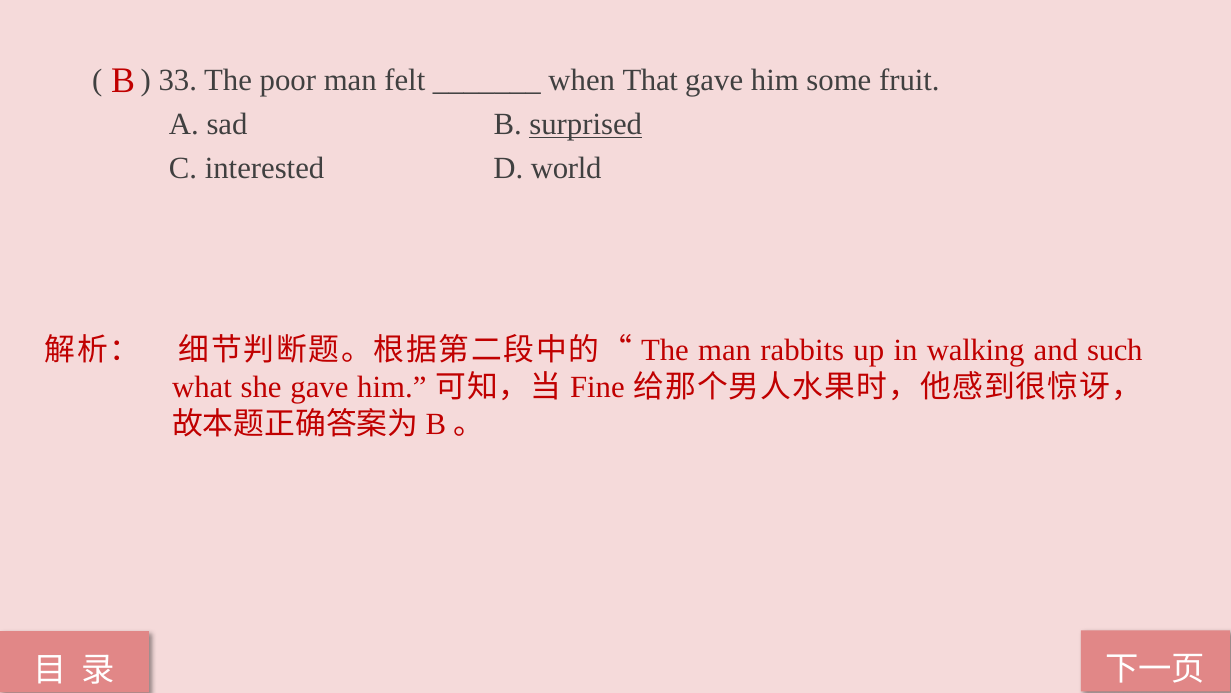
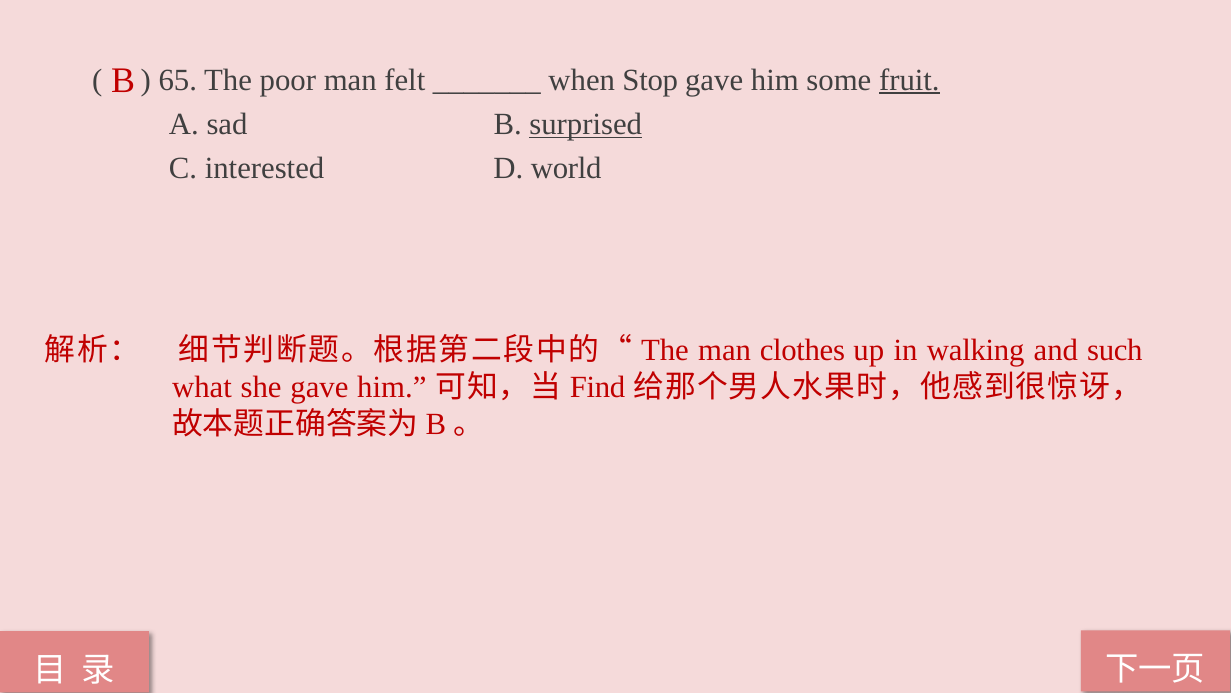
33: 33 -> 65 (178, 80)
That: That -> Stop (650, 80)
fruit underline: none -> present (909, 80)
rabbits: rabbits -> clothes (802, 350)
Fine: Fine -> Find (598, 387)
